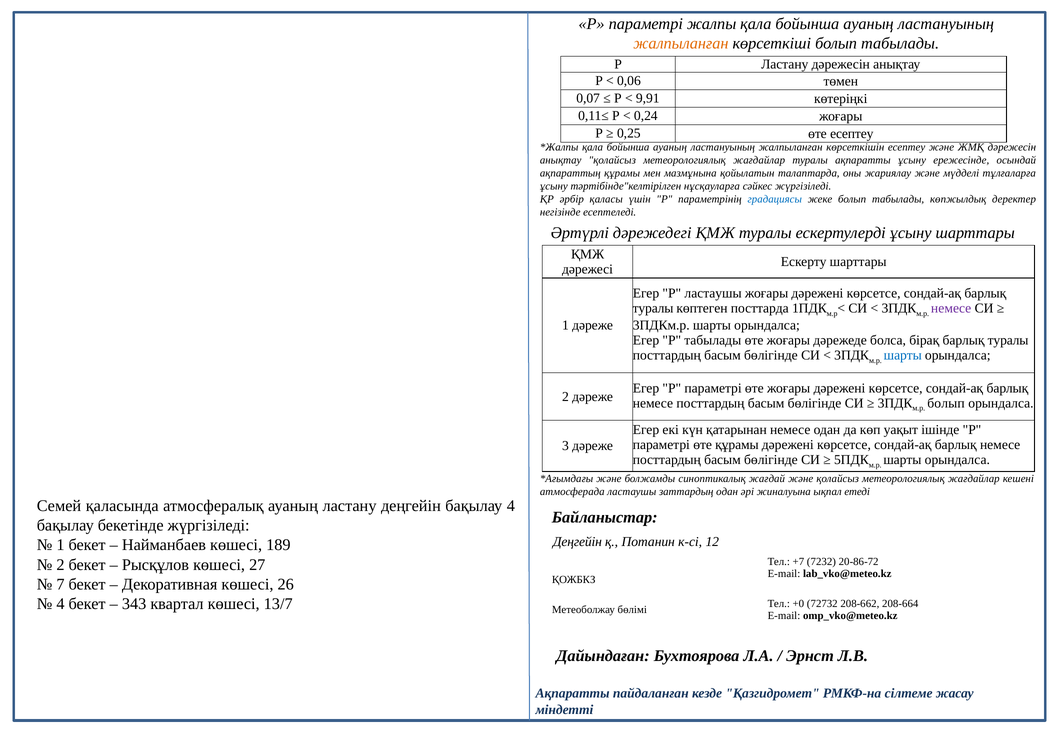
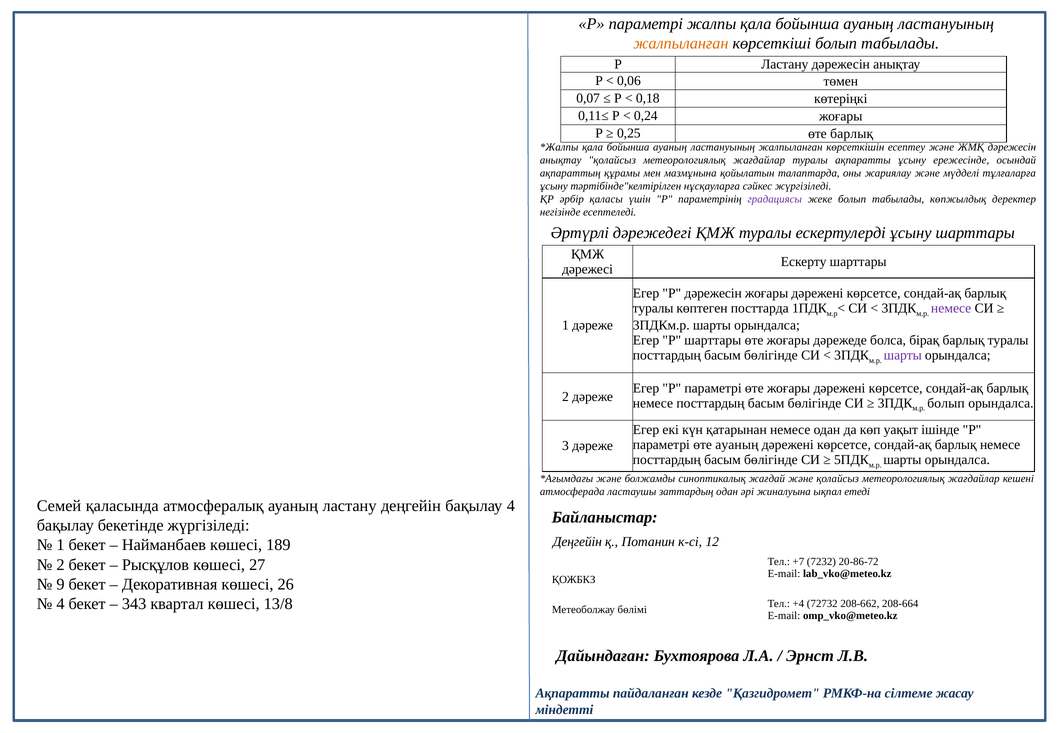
9,91: 9,91 -> 0,18 (648, 99)
өте есептеу: есептеу -> барлық (852, 134)
градациясы colour: blue -> purple (775, 199)
Р ластаушы: ластаушы -> дәрежесін (713, 293)
P табылады: табылады -> шарттары (713, 341)
шарты colour: blue -> purple (903, 356)
өте құрамы: құрамы -> ауаның (737, 445)
7: 7 -> 9 (60, 584)
13/7: 13/7 -> 13/8 (278, 604)
+0: +0 -> +4 (798, 604)
